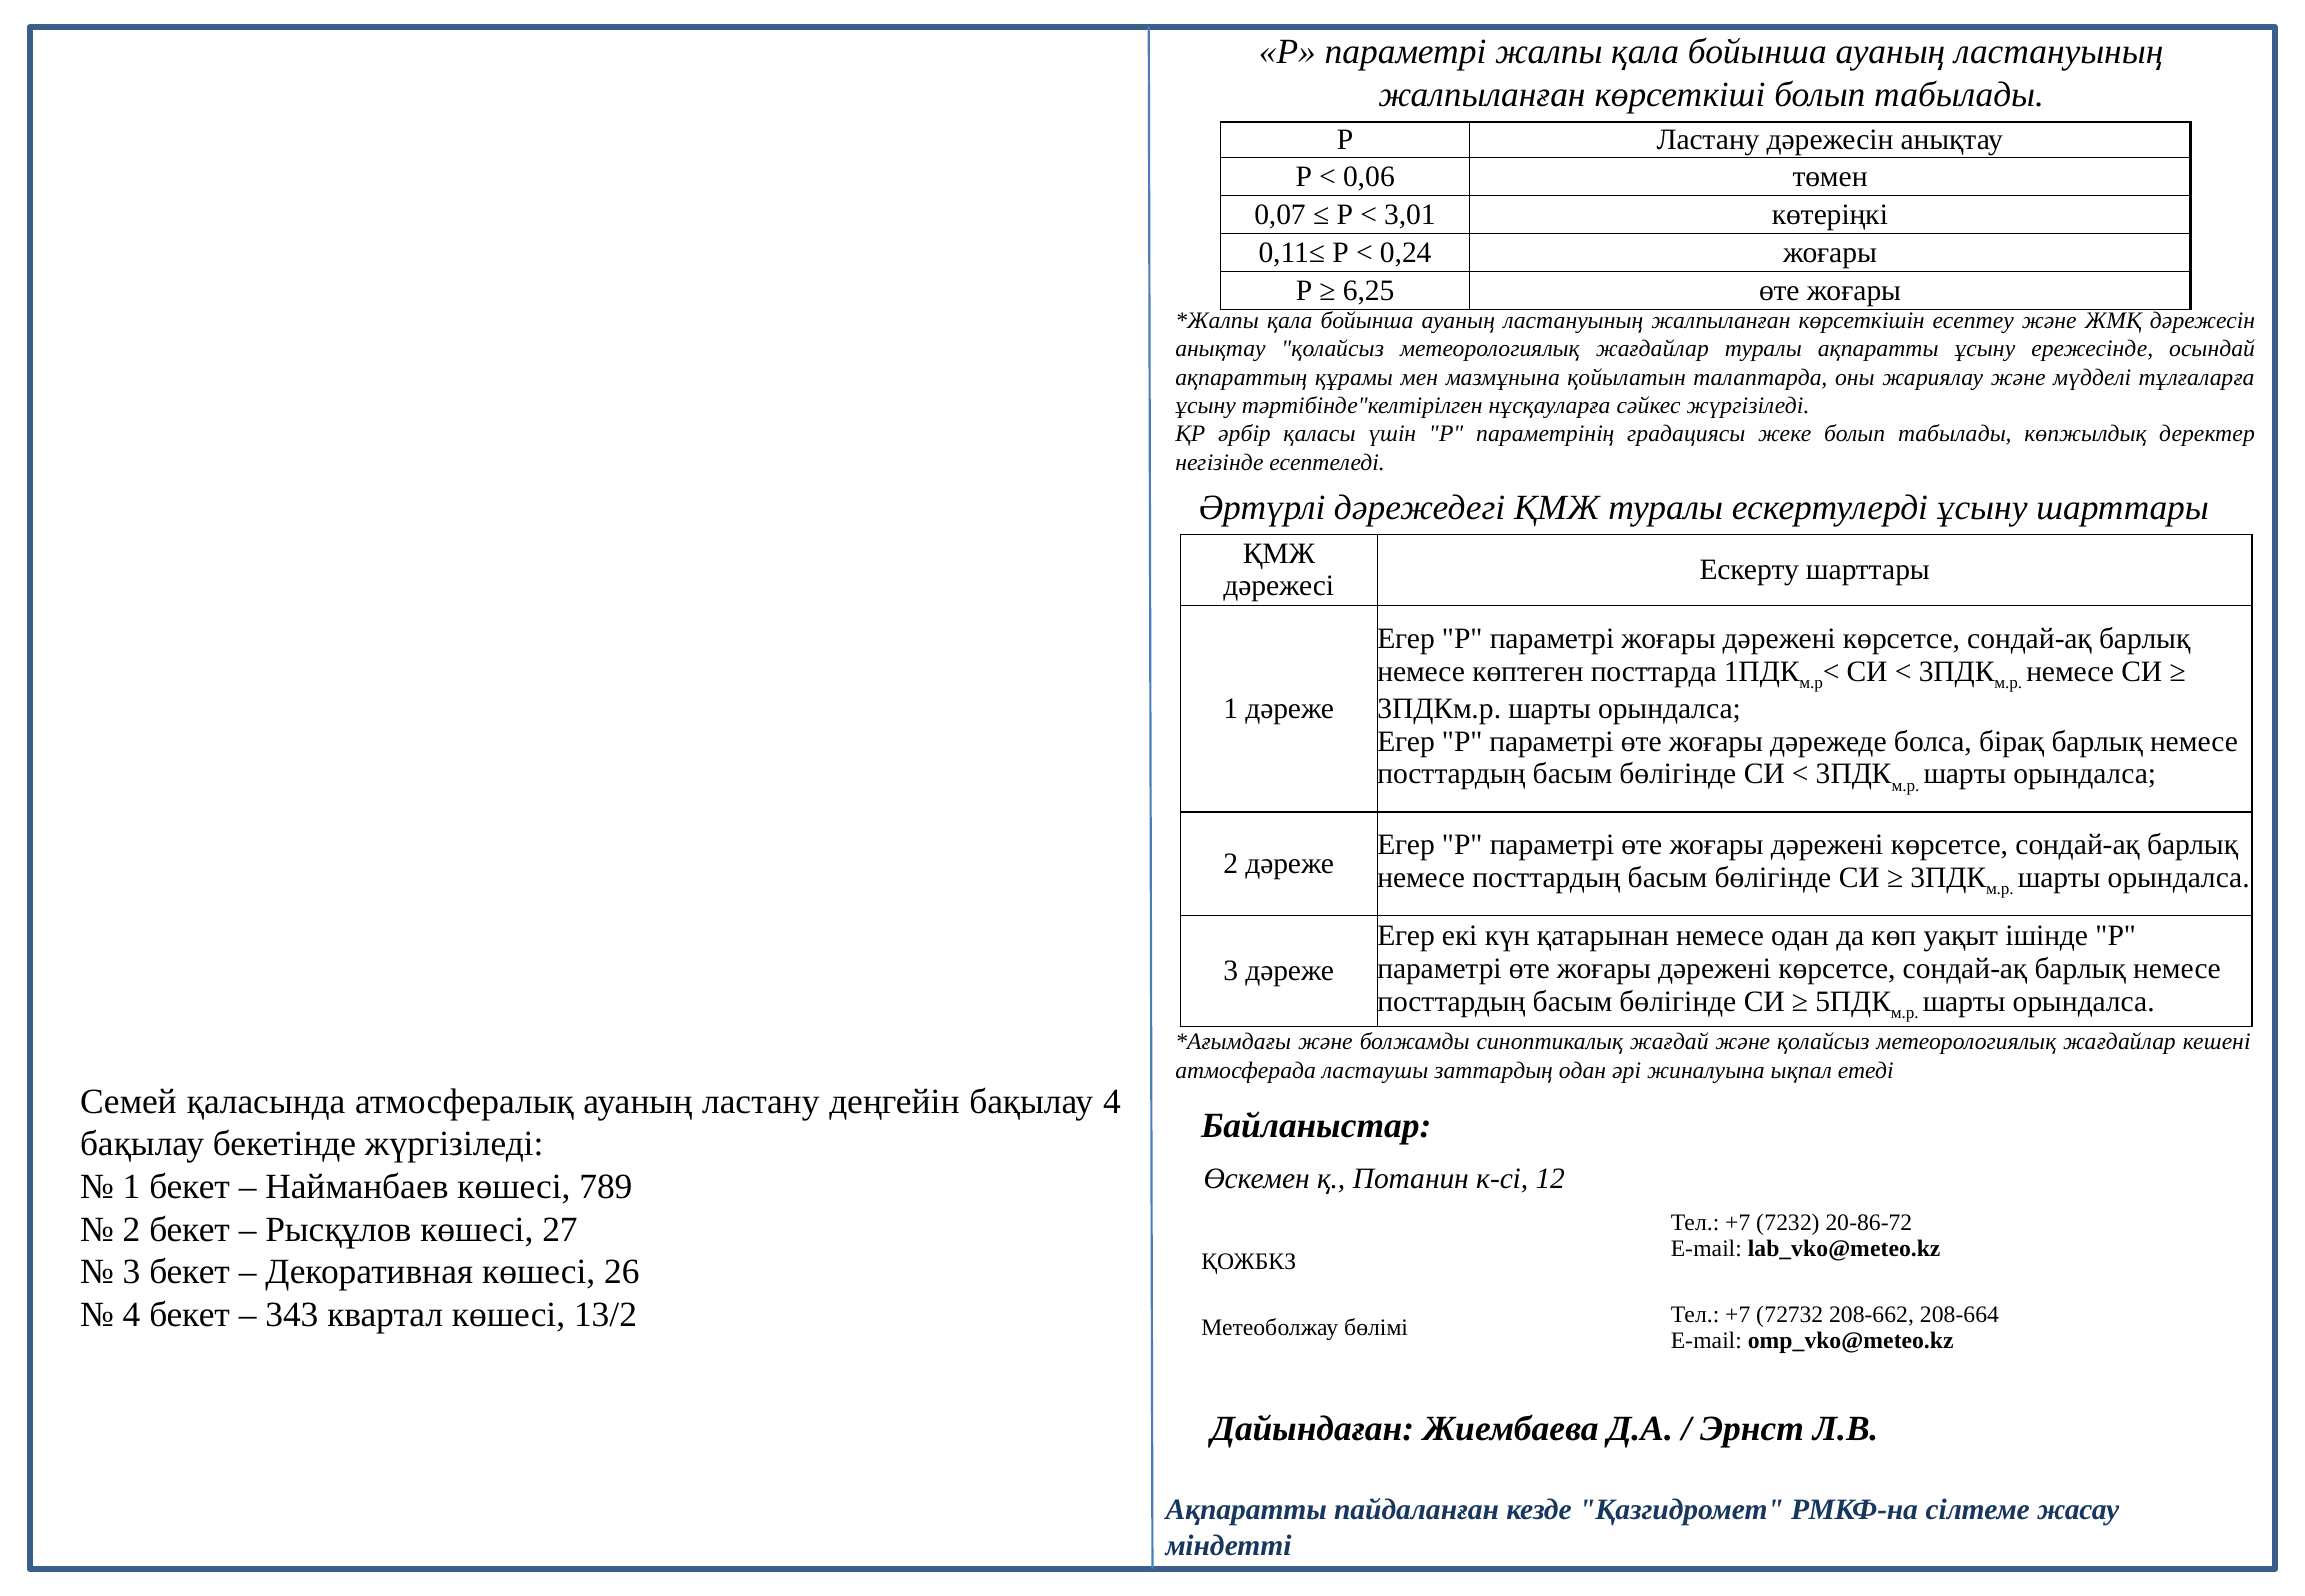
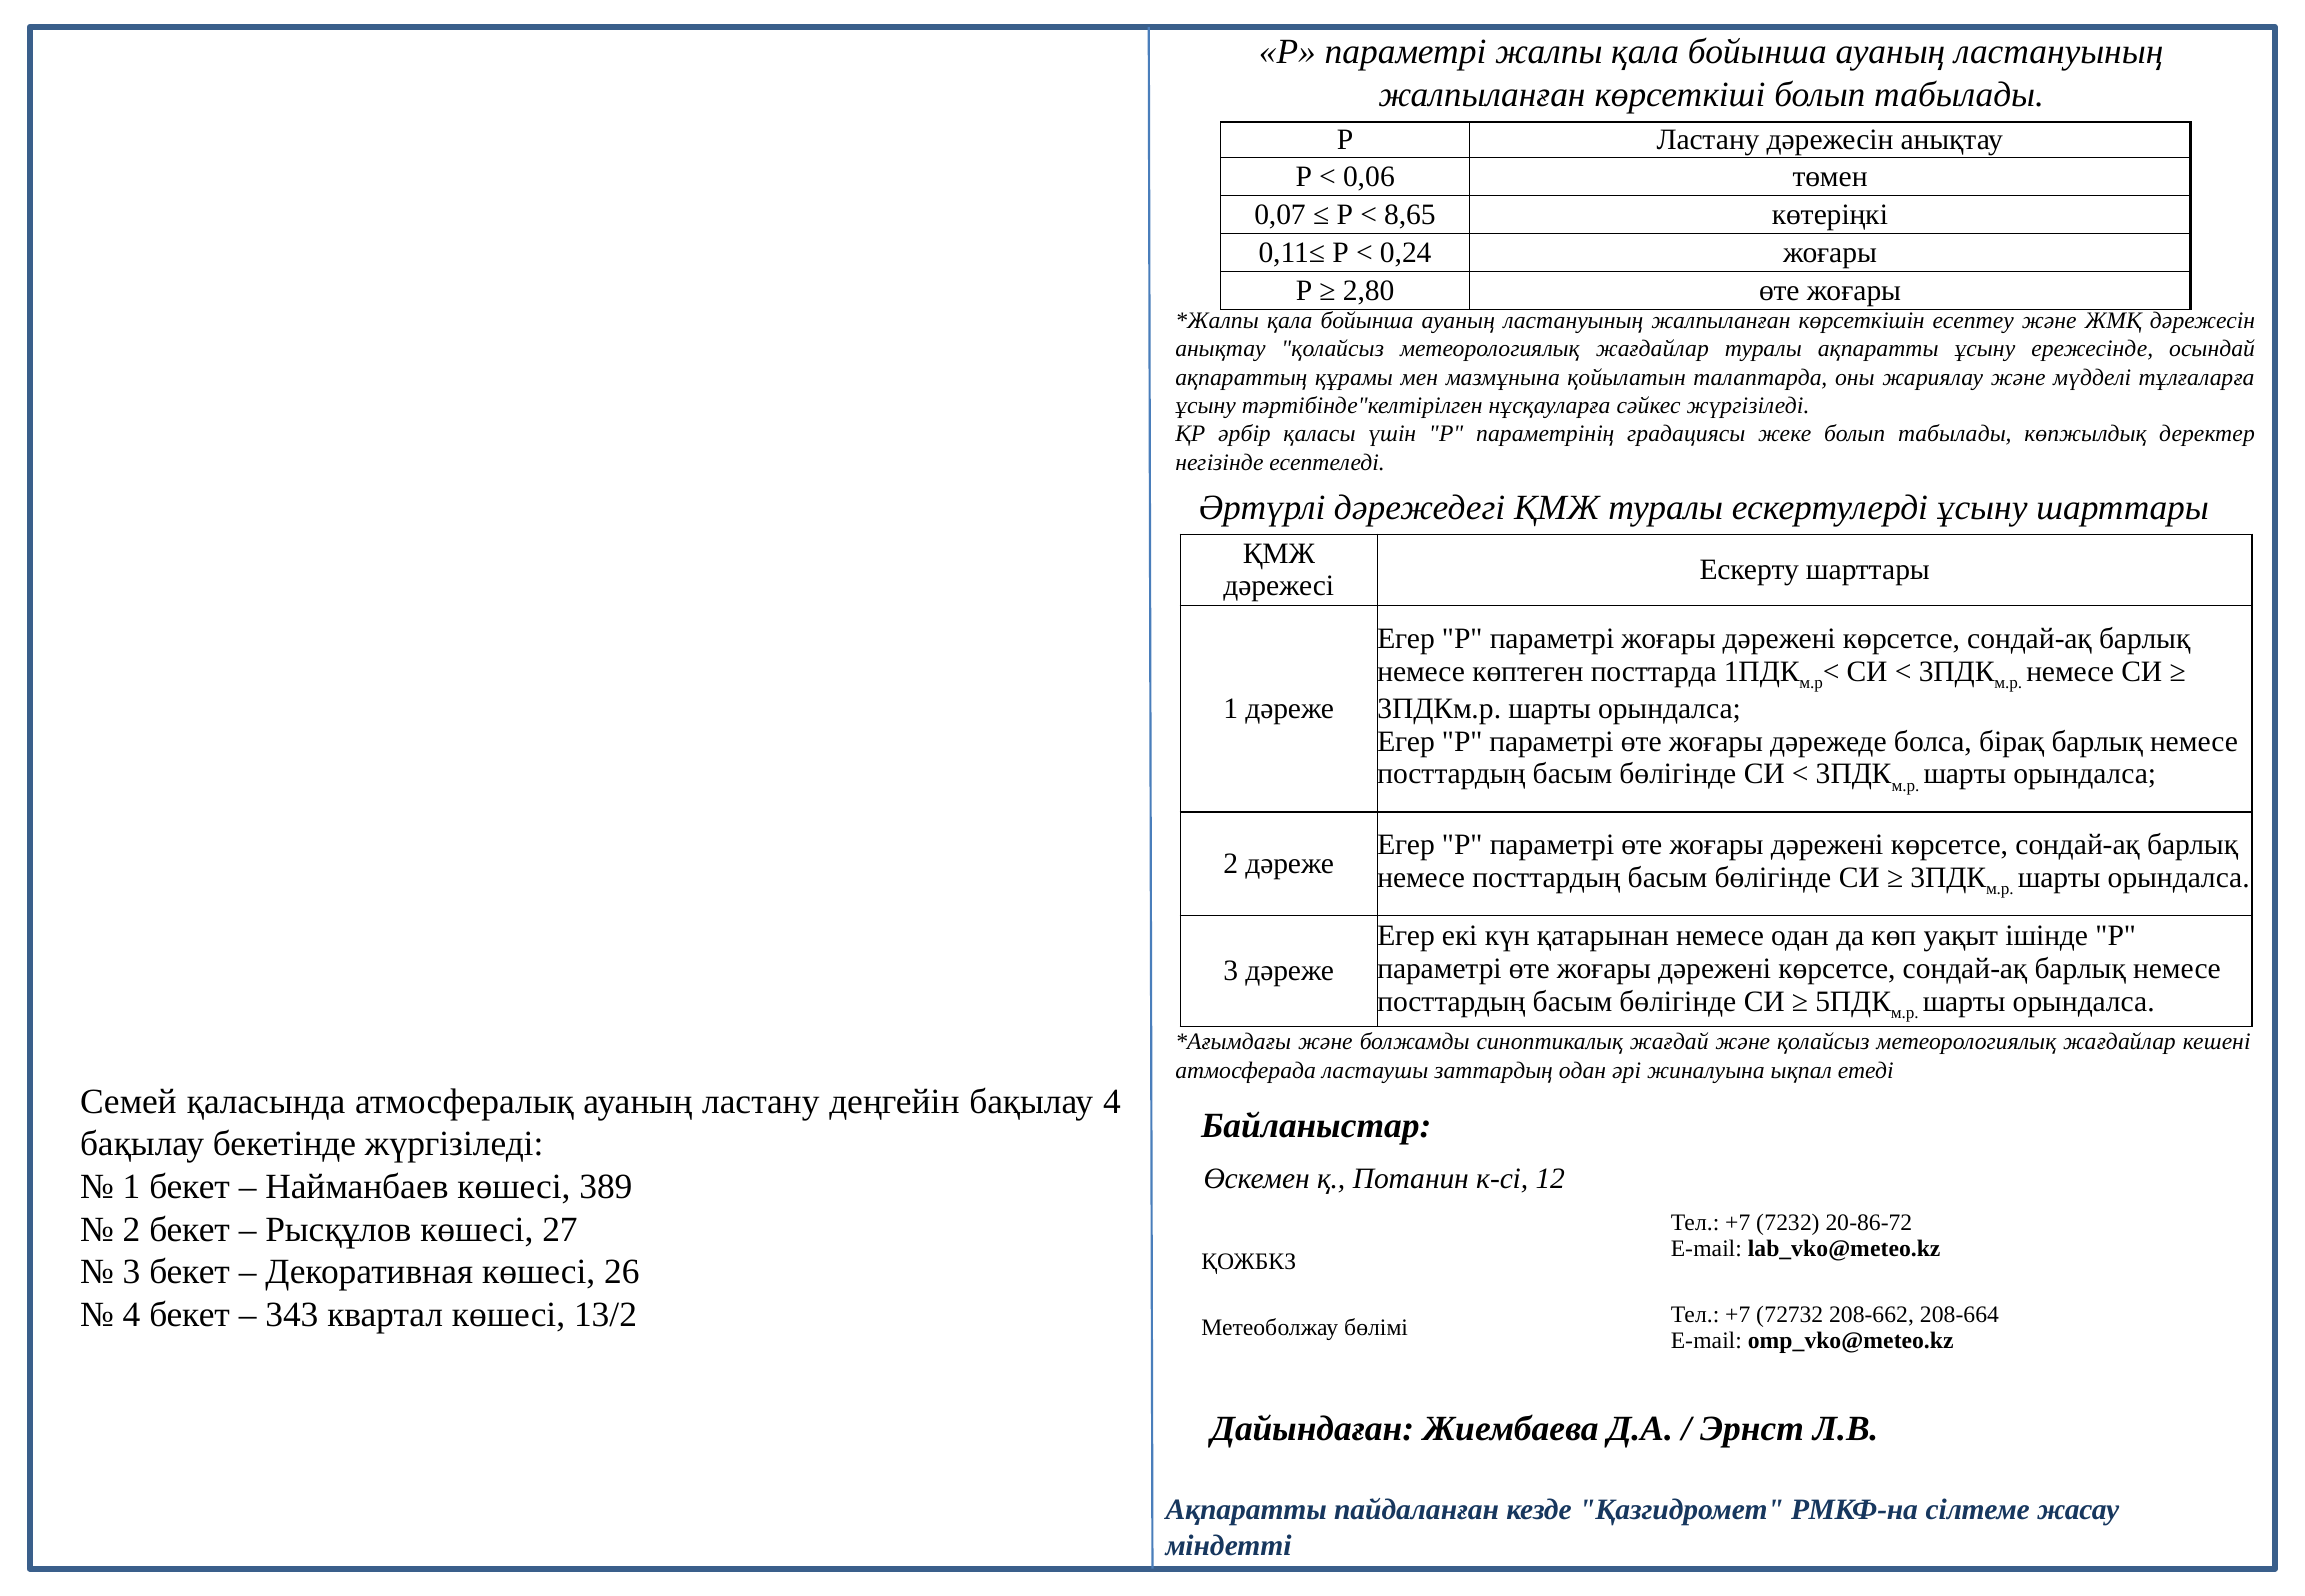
3,01: 3,01 -> 8,65 (1410, 214)
6,25: 6,25 -> 2,80 (1369, 290)
789: 789 -> 389 (606, 1187)
